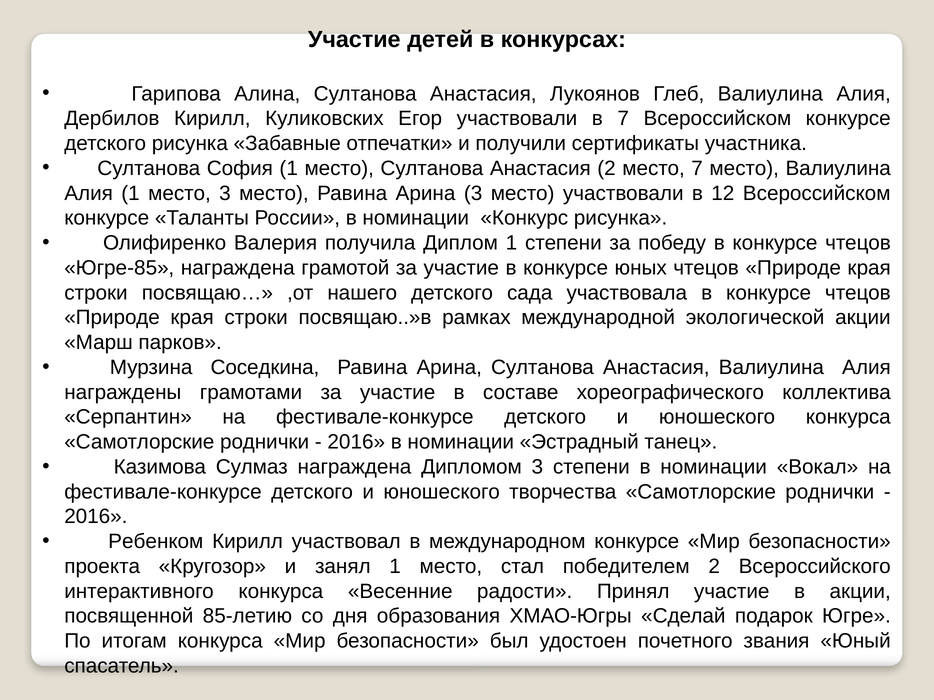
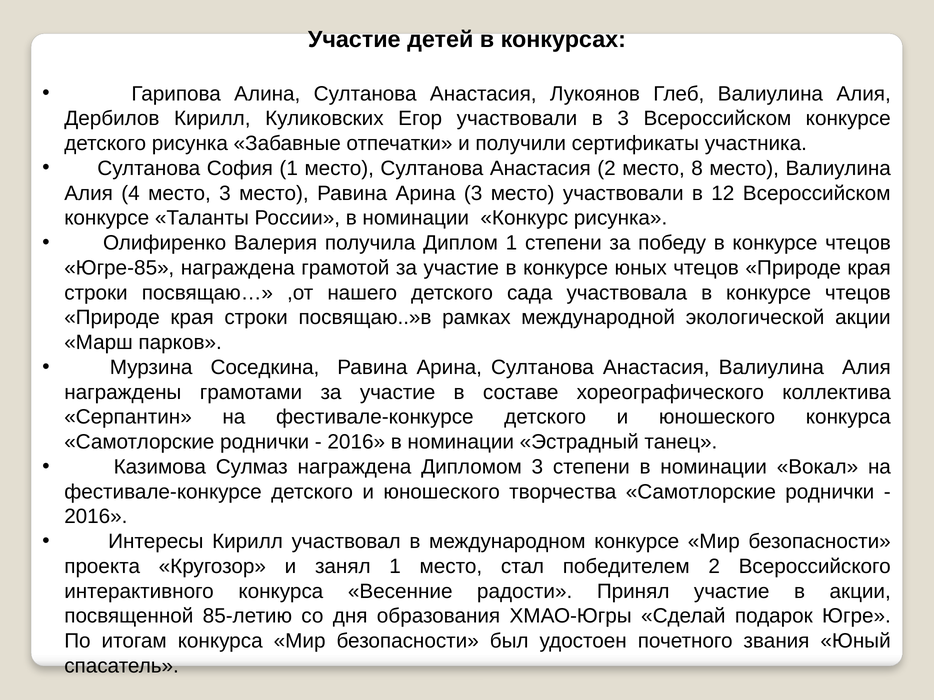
в 7: 7 -> 3 (623, 119)
место 7: 7 -> 8 (697, 168)
Алия 1: 1 -> 4 (131, 193)
Ребенком: Ребенком -> Интересы (156, 542)
